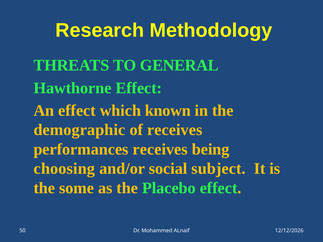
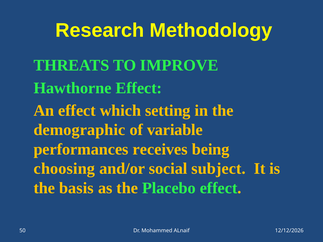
GENERAL: GENERAL -> IMPROVE (179, 65)
known: known -> setting (168, 111)
of receives: receives -> variable (175, 130)
some: some -> basis (76, 188)
